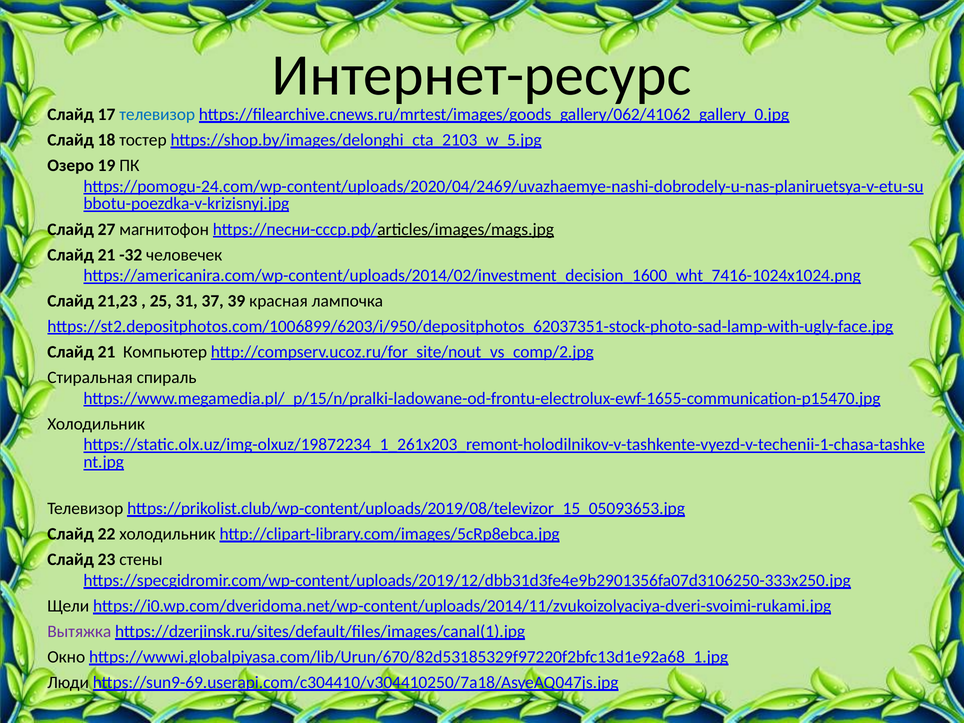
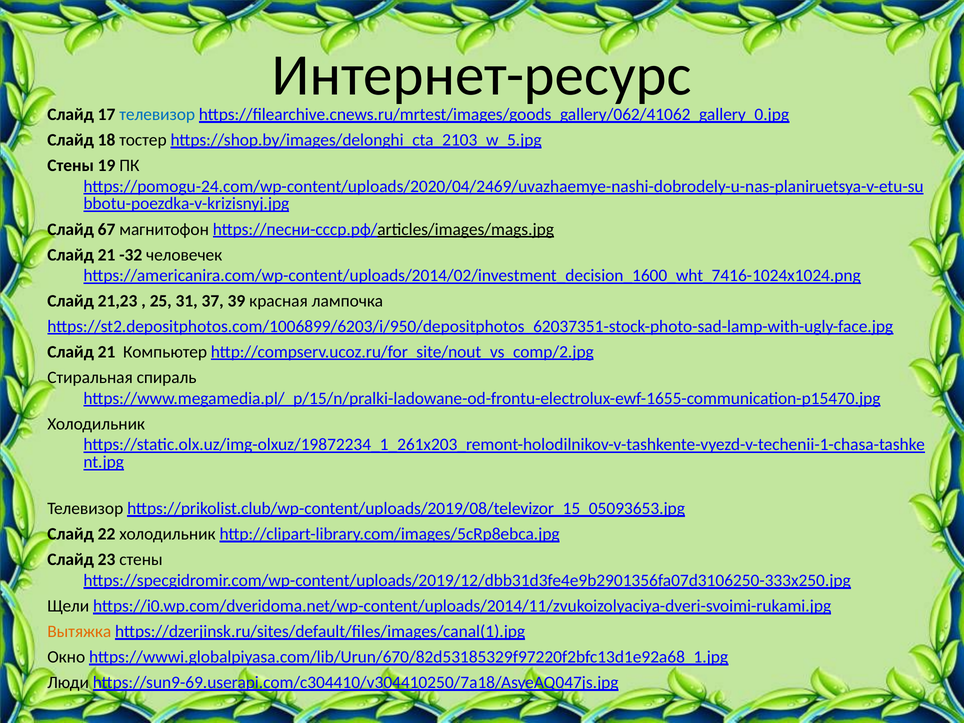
Озеро: Озеро -> Стены (71, 165)
27: 27 -> 67 (107, 229)
Вытяжка colour: purple -> orange (79, 631)
